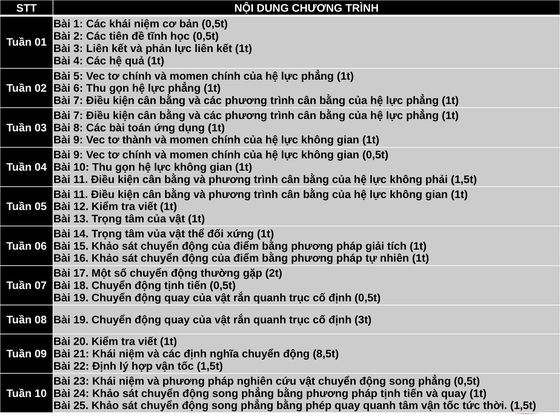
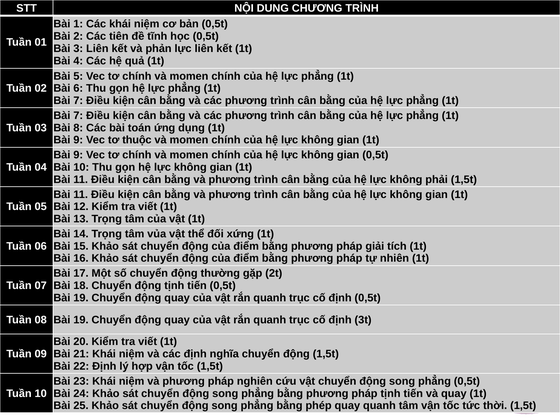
thành: thành -> thuộc (137, 140)
động 8,5t: 8,5t -> 1,5t (326, 354)
